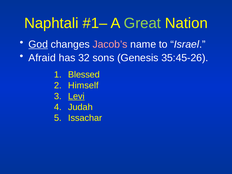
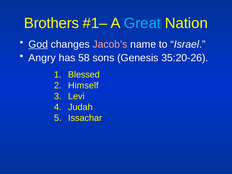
Naphtali: Naphtali -> Brothers (51, 23)
Great colour: light green -> light blue (142, 23)
Afraid: Afraid -> Angry (42, 58)
32: 32 -> 58 (84, 58)
35:45-26: 35:45-26 -> 35:20-26 (185, 58)
Levi underline: present -> none (76, 96)
